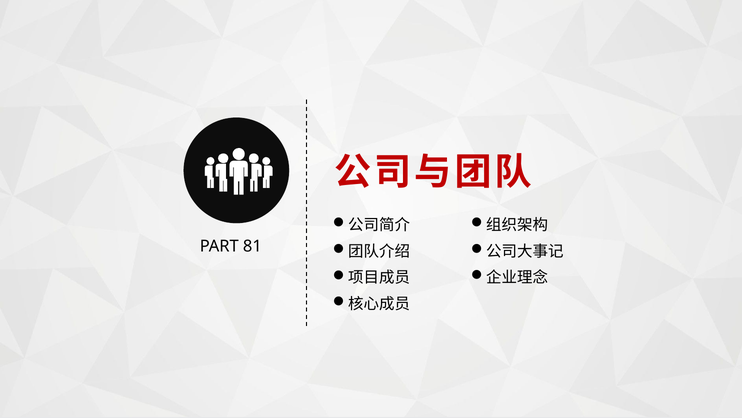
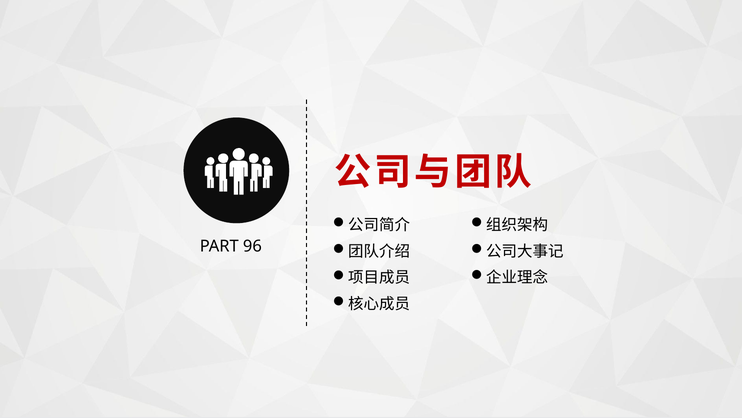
81: 81 -> 96 (252, 246)
